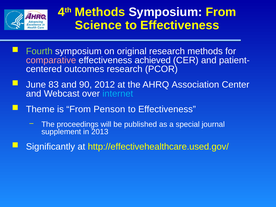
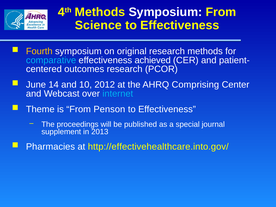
Fourth colour: light green -> yellow (39, 51)
comparative colour: pink -> light blue (51, 60)
83: 83 -> 14 (54, 85)
90: 90 -> 10 (86, 85)
Association: Association -> Comprising (195, 85)
Significantly: Significantly -> Pharmacies (50, 147)
http://effectivehealthcare.used.gov/: http://effectivehealthcare.used.gov/ -> http://effectivehealthcare.into.gov/ (158, 147)
